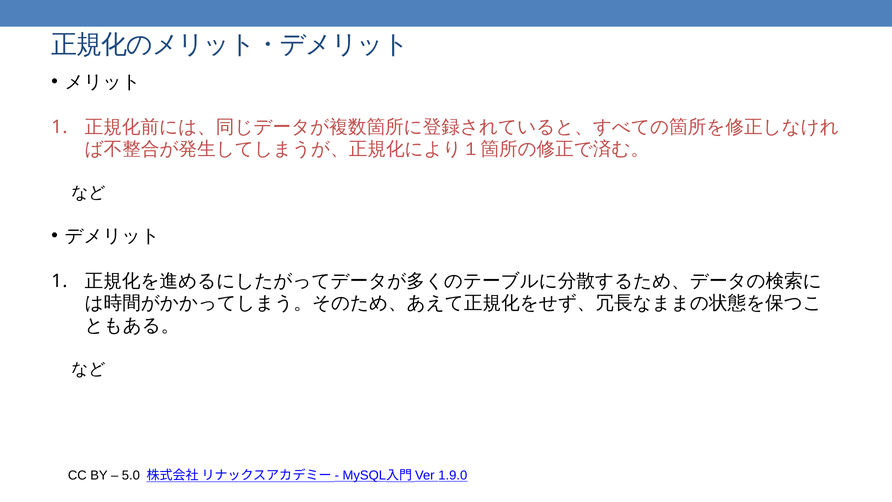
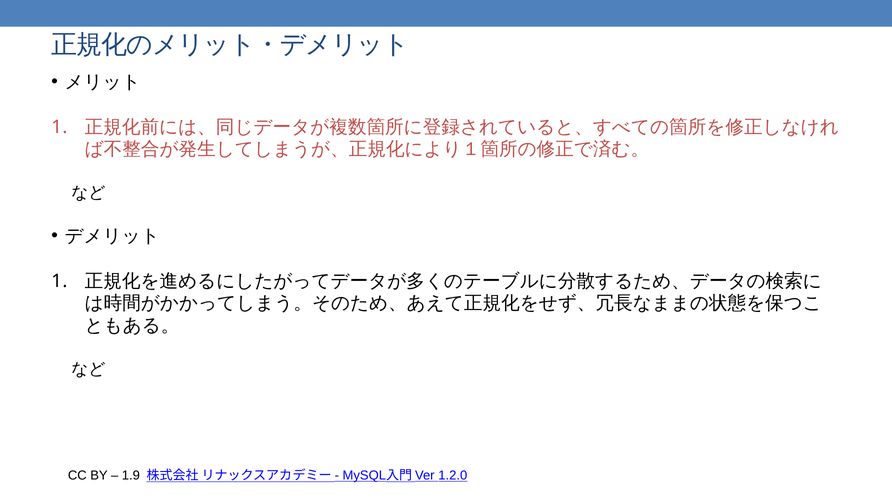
5.0: 5.0 -> 1.9 (131, 475)
1.9.0: 1.9.0 -> 1.2.0 (453, 475)
